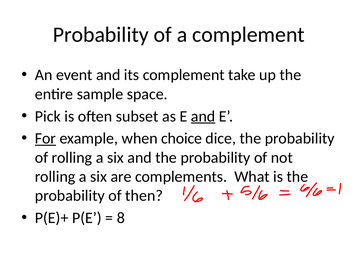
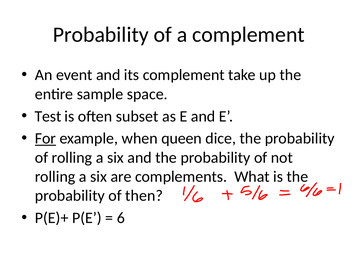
Pick: Pick -> Test (48, 116)
and underline: present -> none (203, 116)
choice: choice -> queen (182, 139)
8: 8 -> 6 (121, 218)
